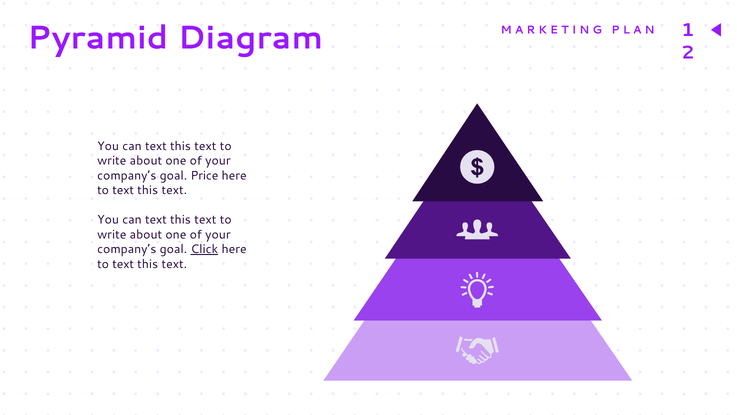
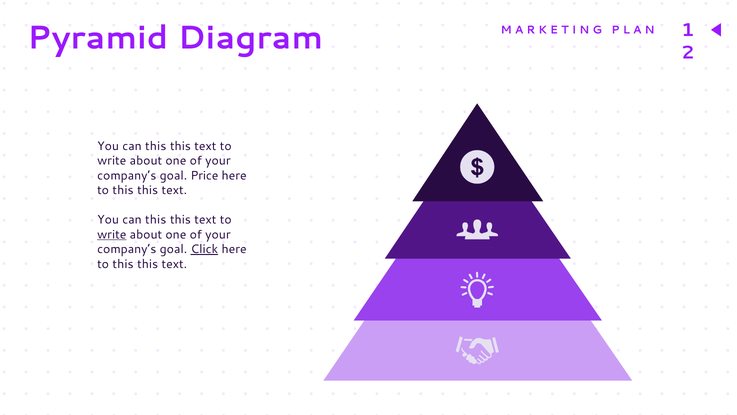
text: text -> this (156, 146)
text: text -> this (123, 190)
text: text -> this (156, 220)
write underline: none -> present (112, 234)
text: text -> this (123, 264)
